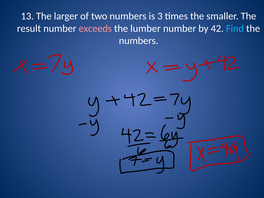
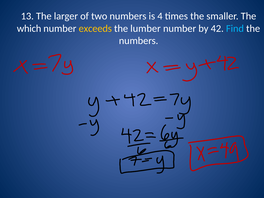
3: 3 -> 4 (160, 16)
result: result -> which (29, 28)
exceeds colour: pink -> yellow (95, 28)
